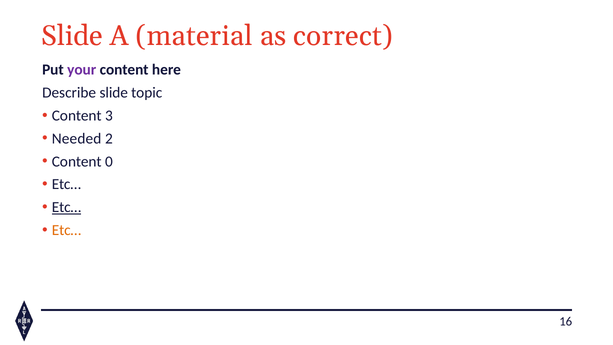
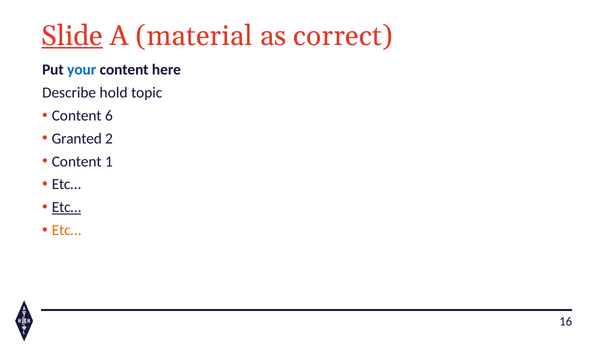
Slide underline: none -> present (72, 36)
your colour: purple -> blue (82, 70)
Describe slide: slide -> hold (114, 93)
3: 3 -> 6 (109, 115)
Needed: Needed -> Granted (77, 138)
0: 0 -> 1 (109, 161)
